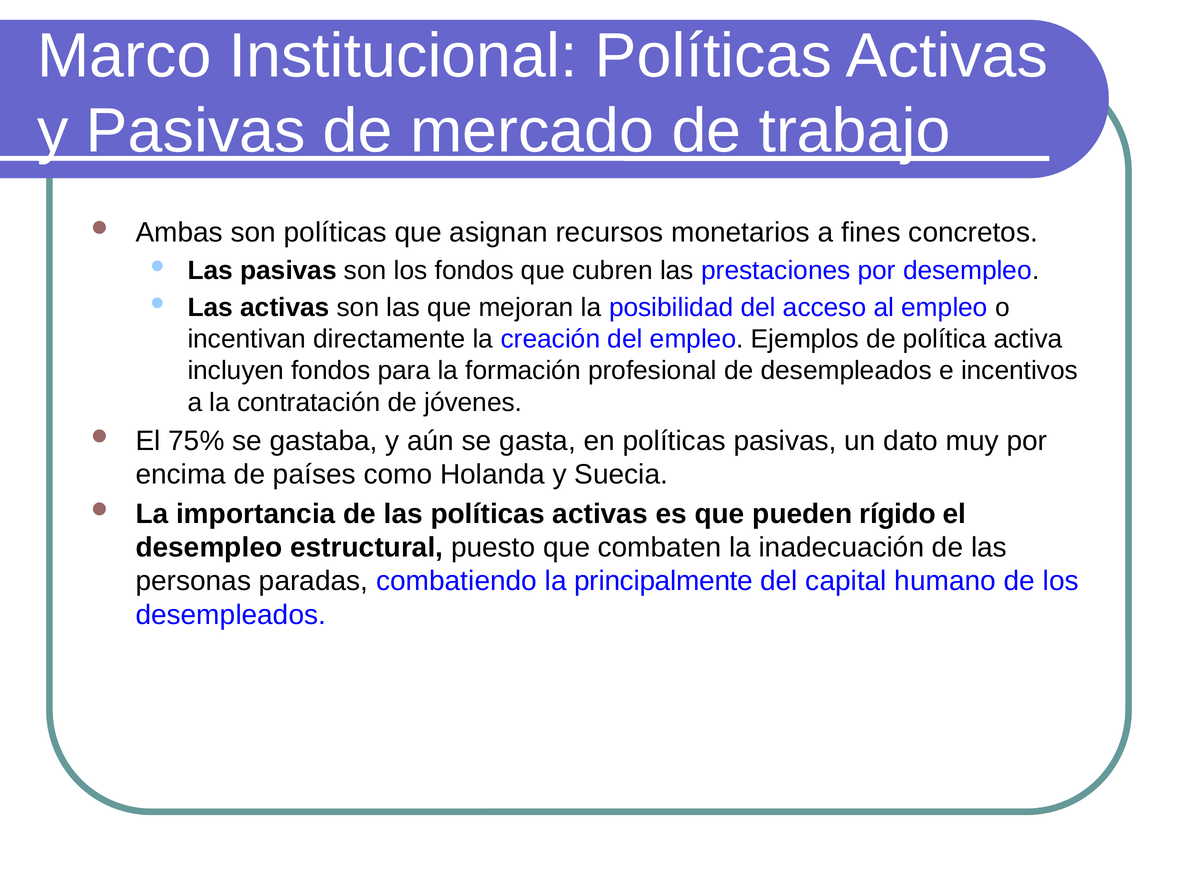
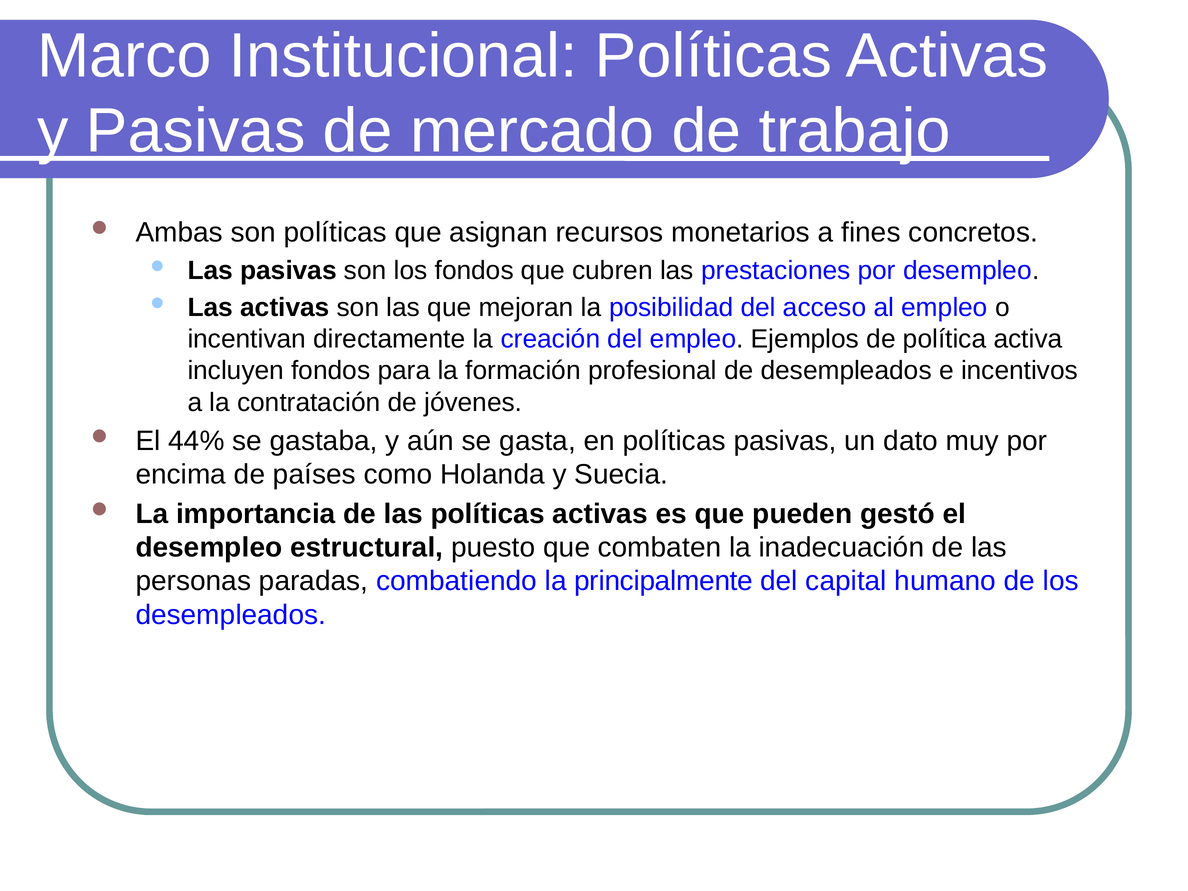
75%: 75% -> 44% (196, 441)
rígido: rígido -> gestó (897, 514)
